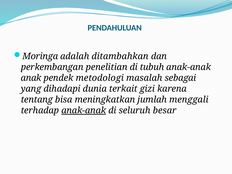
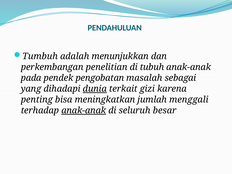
Moringa: Moringa -> Tumbuh (40, 56)
ditambahkan: ditambahkan -> menunjukkan (120, 56)
anak: anak -> pada (31, 78)
metodologi: metodologi -> pengobatan (100, 78)
dunia underline: none -> present (95, 89)
tentang: tentang -> penting (37, 100)
